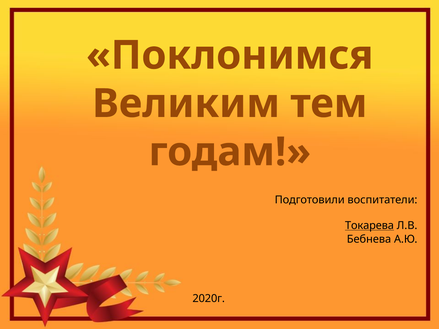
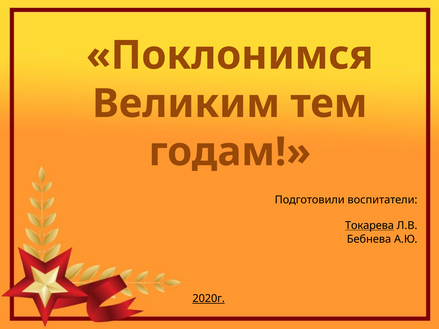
2020г underline: none -> present (209, 299)
